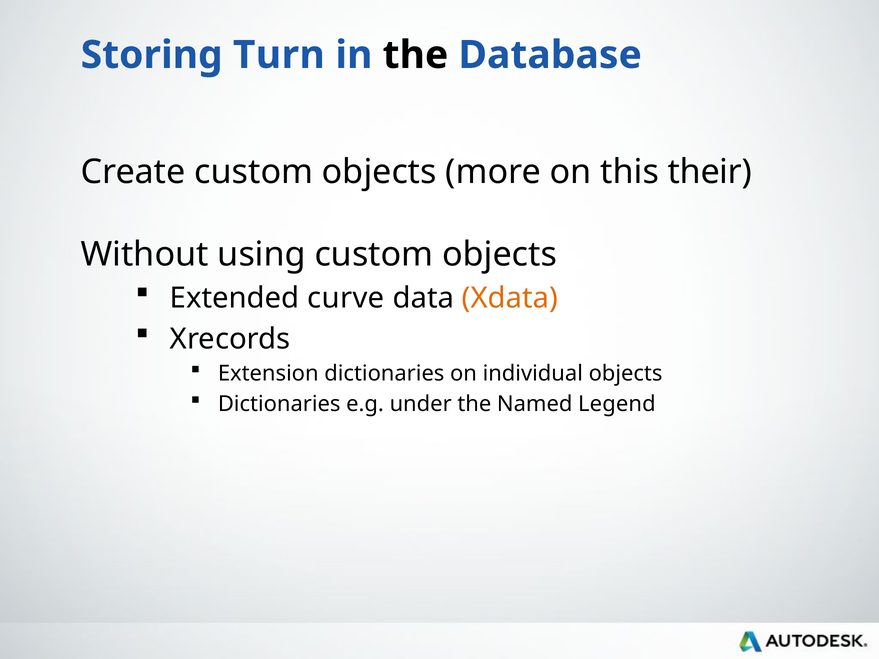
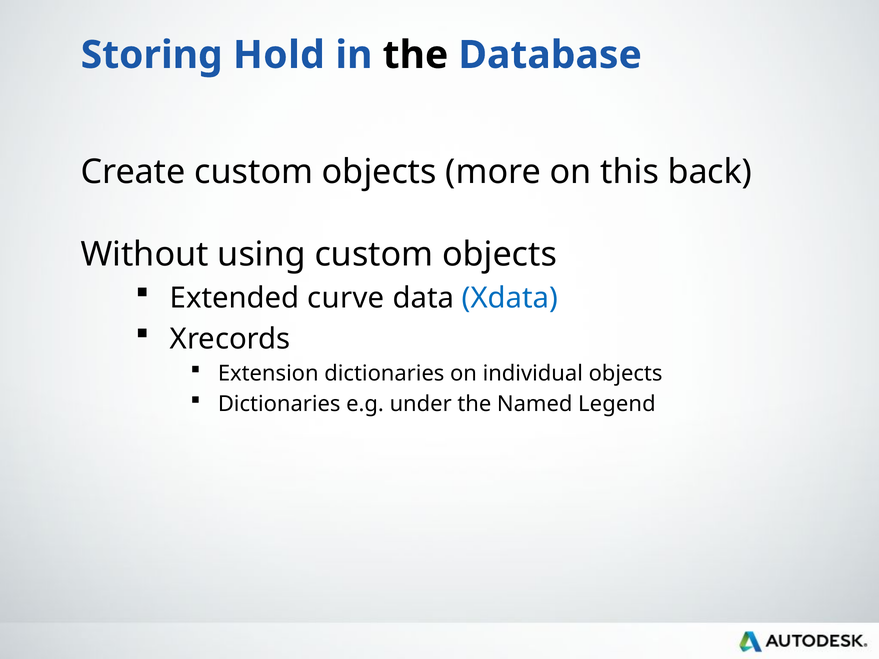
Turn: Turn -> Hold (279, 55)
their: their -> back (710, 172)
Xdata colour: orange -> blue (510, 298)
